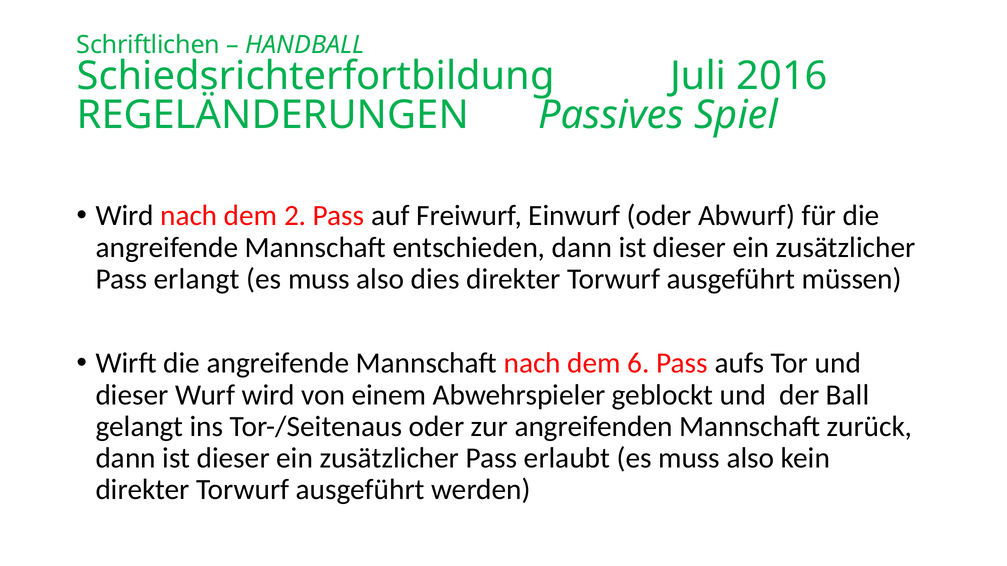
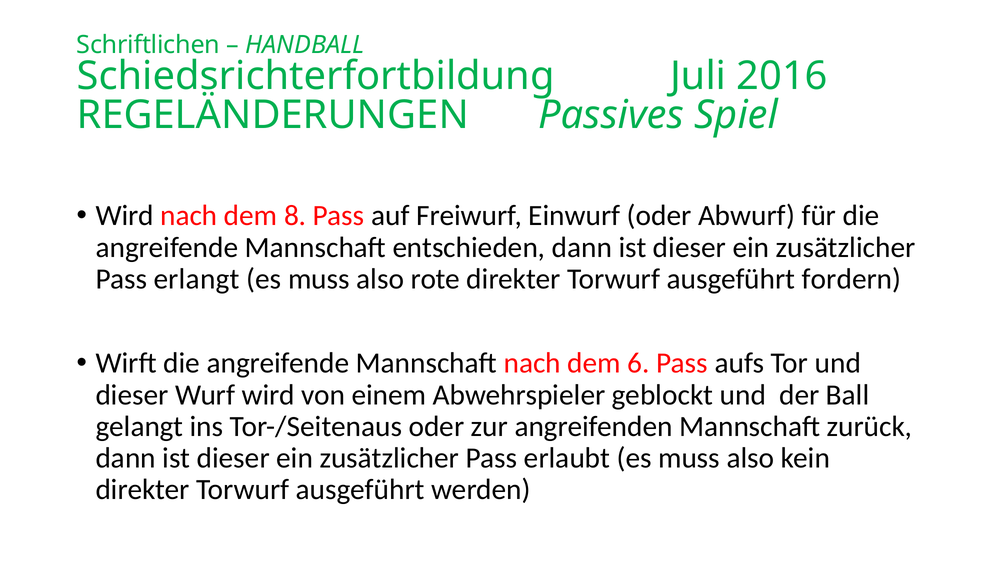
2: 2 -> 8 (295, 216)
dies: dies -> rote (435, 279)
müssen: müssen -> fordern (852, 279)
